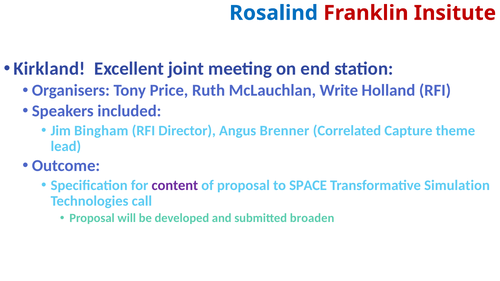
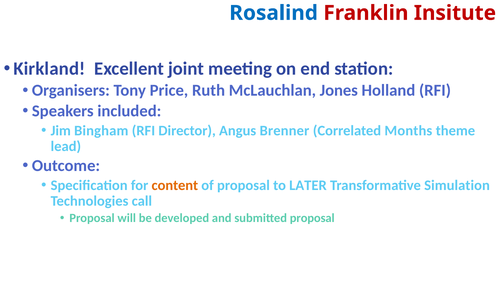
Write: Write -> Jones (339, 91)
Capture: Capture -> Months (408, 131)
content colour: purple -> orange (175, 185)
SPACE: SPACE -> LATER (308, 185)
submitted broaden: broaden -> proposal (312, 218)
